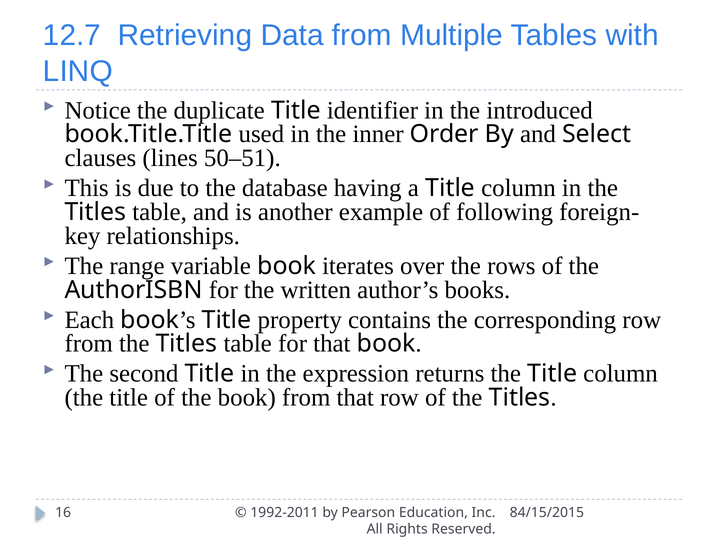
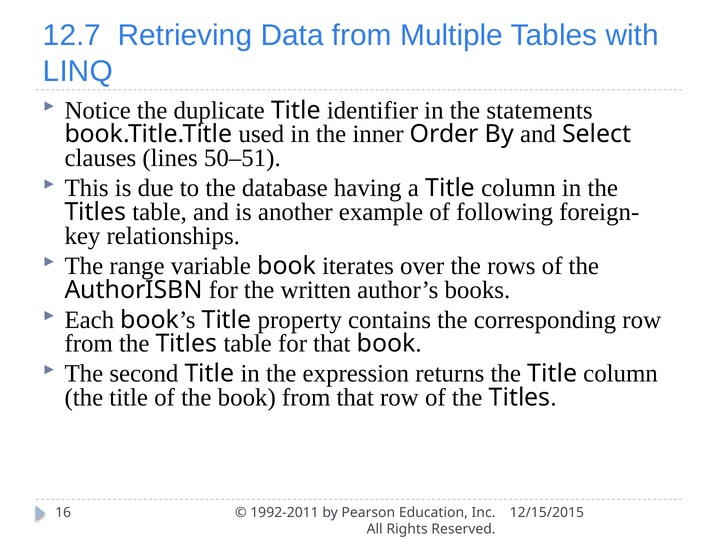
introduced: introduced -> statements (540, 110)
84/15/2015: 84/15/2015 -> 12/15/2015 (547, 512)
